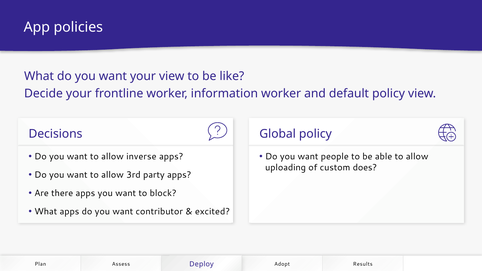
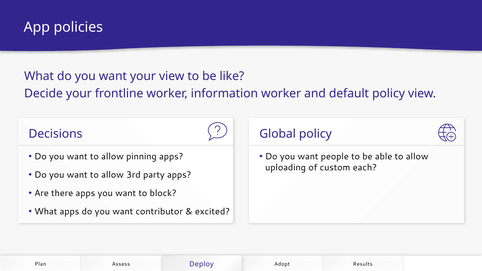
inverse: inverse -> pinning (141, 157)
does: does -> each (365, 168)
